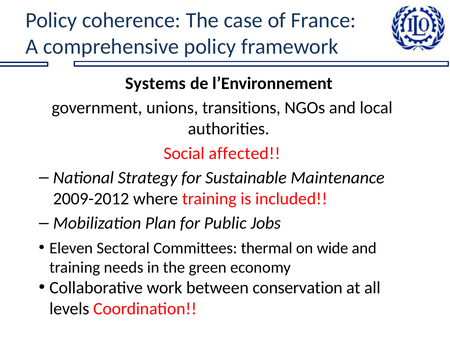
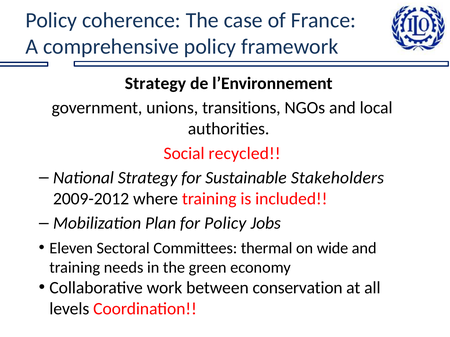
Systems: Systems -> Strategy (155, 83)
affected: affected -> recycled (245, 153)
Maintenance: Maintenance -> Stakeholders (337, 178)
for Public: Public -> Policy (225, 224)
